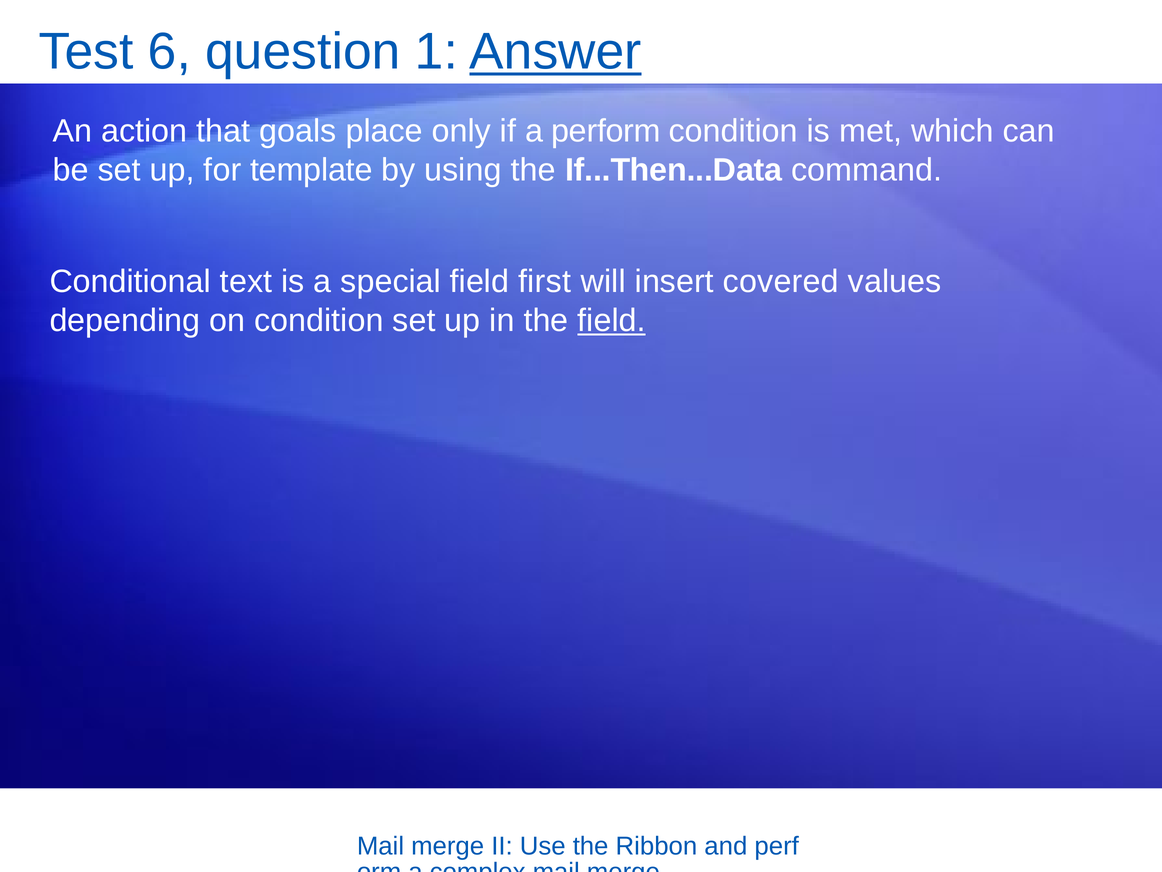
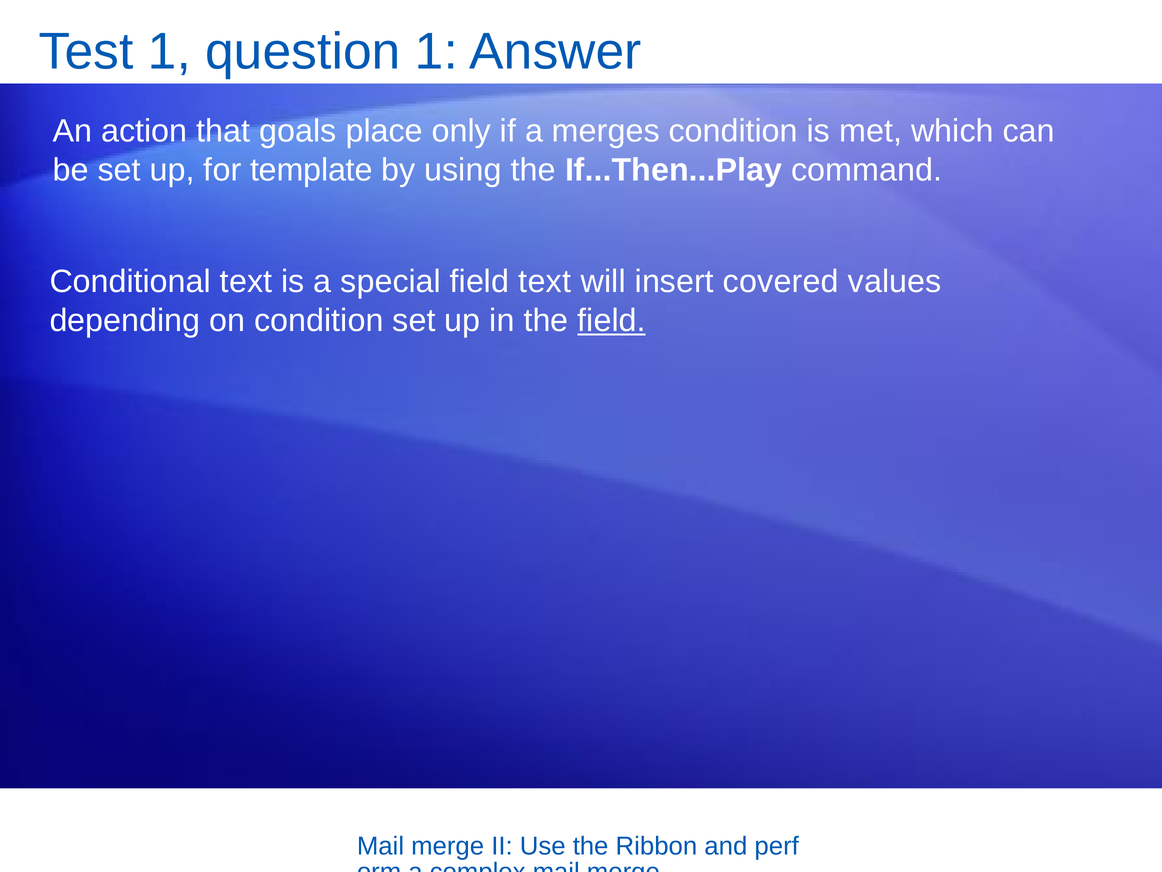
Test 6: 6 -> 1 (169, 52)
Answer underline: present -> none (556, 52)
perform: perform -> merges (606, 131)
If...Then...Data: If...Then...Data -> If...Then...Play (674, 170)
field first: first -> text (545, 281)
